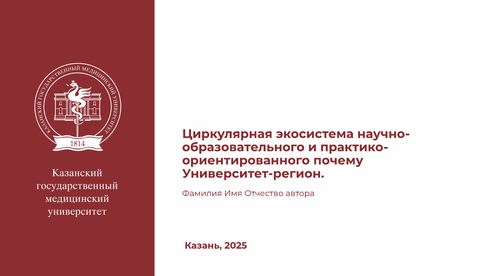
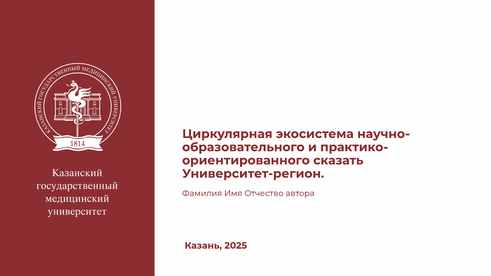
почему: почему -> сказать (338, 161)
